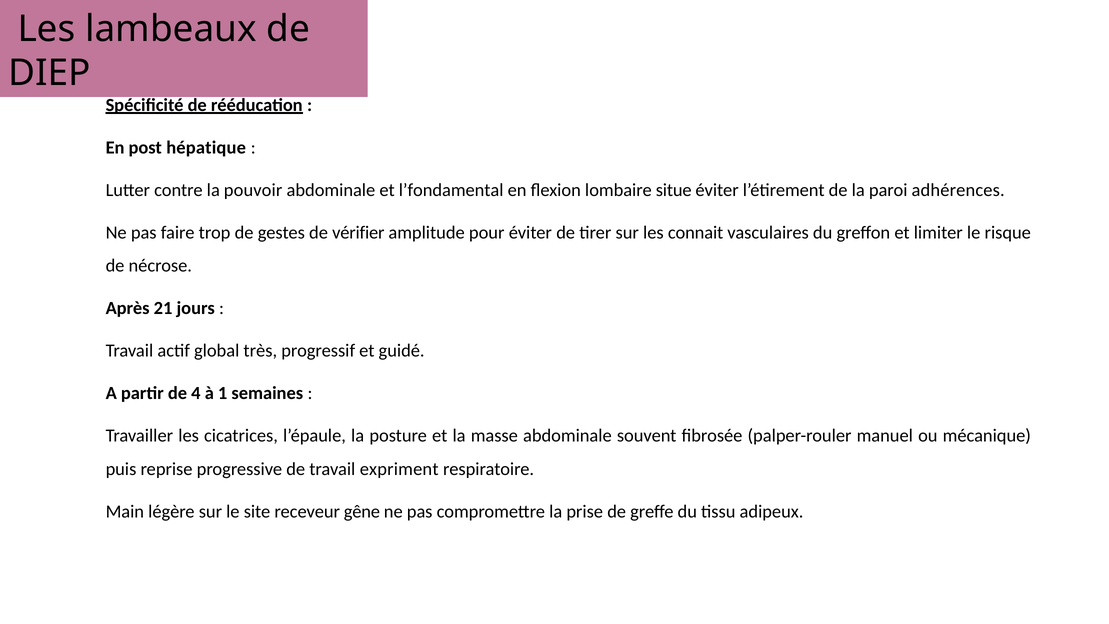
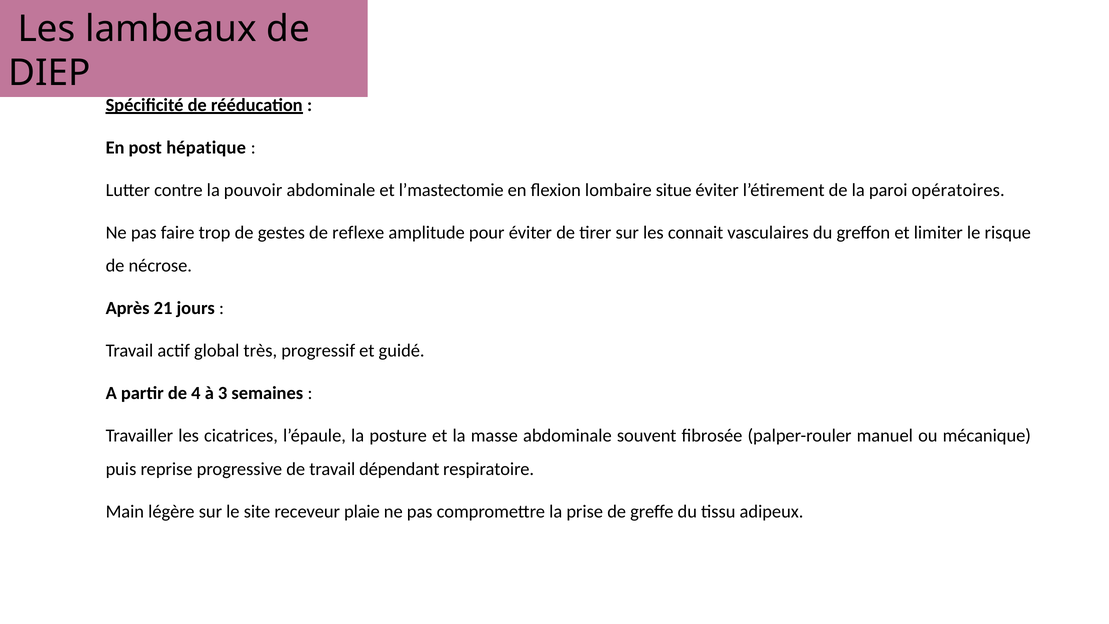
l’fondamental: l’fondamental -> l’mastectomie (451, 190)
adhérences: adhérences -> opératoires (958, 190)
vérifier: vérifier -> reflexe (358, 232)
1: 1 -> 3 (223, 393)
expriment: expriment -> dépendant (399, 469)
gêne: gêne -> plaie (362, 511)
